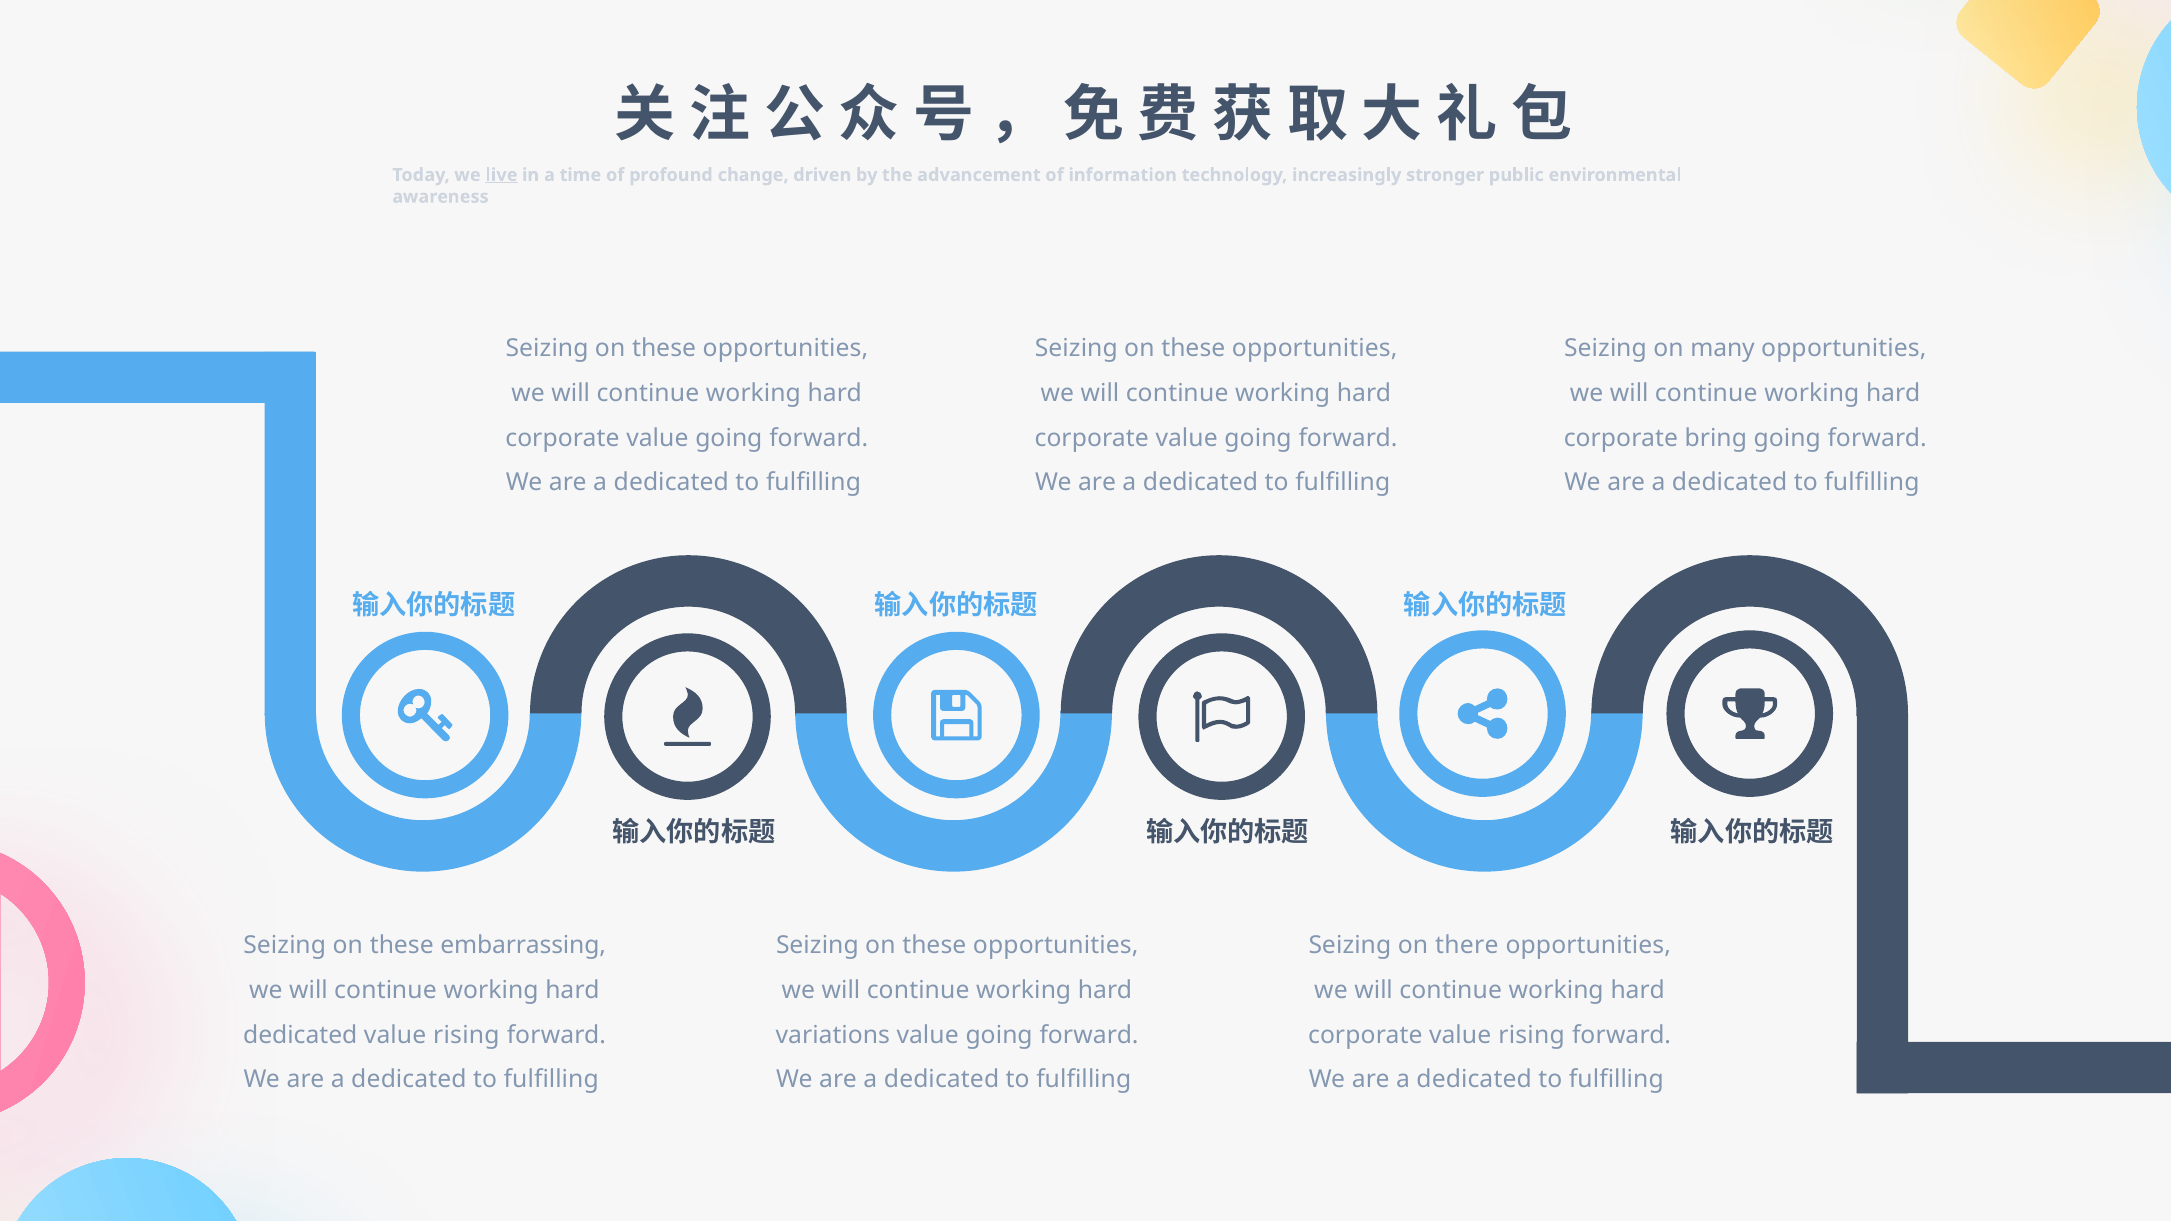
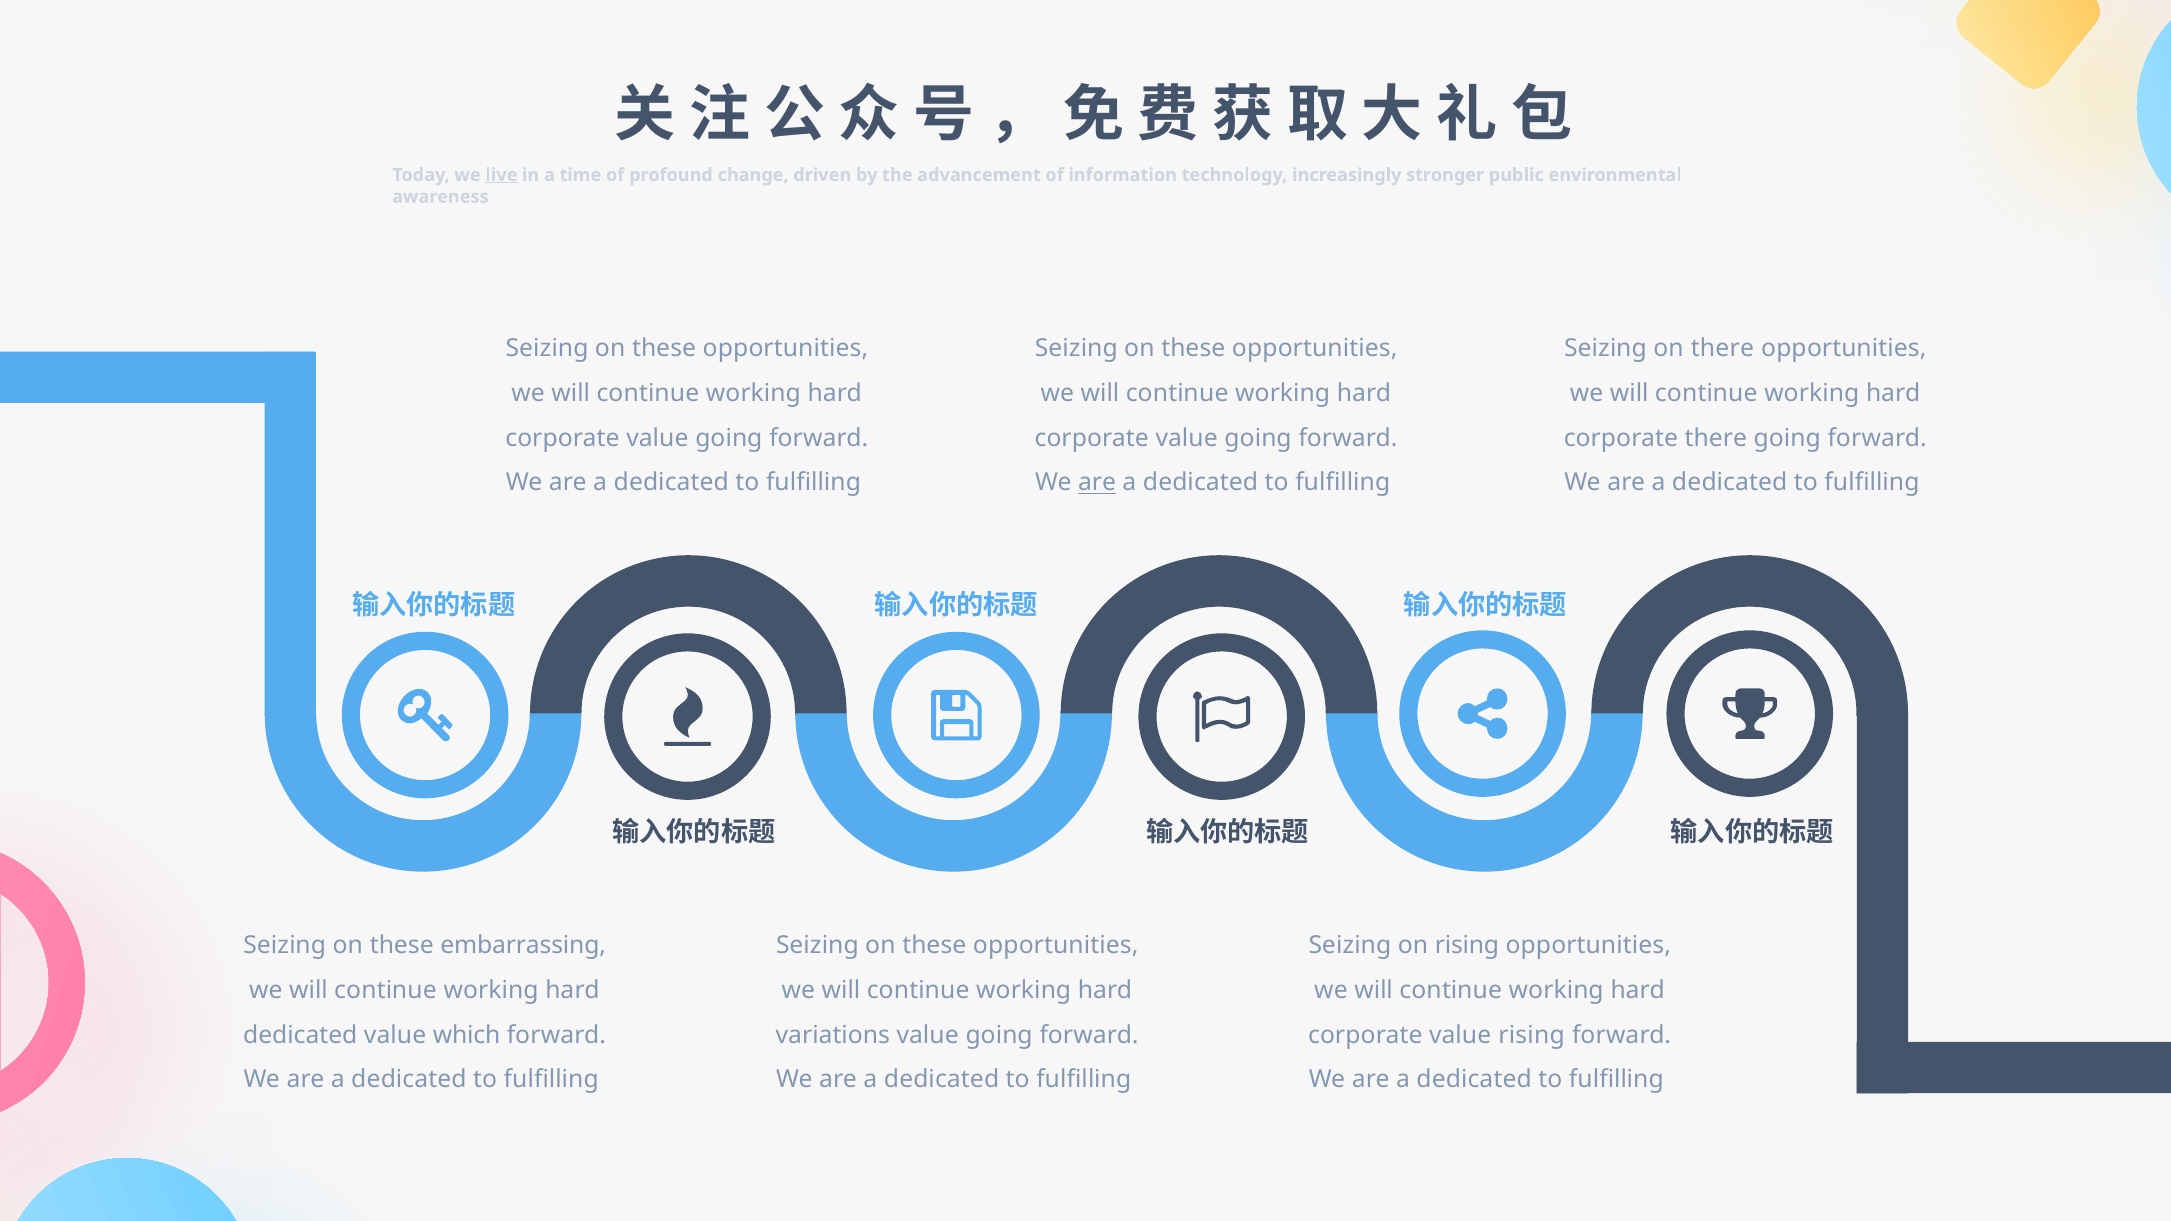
on many: many -> there (1722, 349)
corporate bring: bring -> there (1716, 438)
are underline: none -> present (1097, 483)
on there: there -> rising (1467, 946)
rising: rising -> which (467, 1035)
